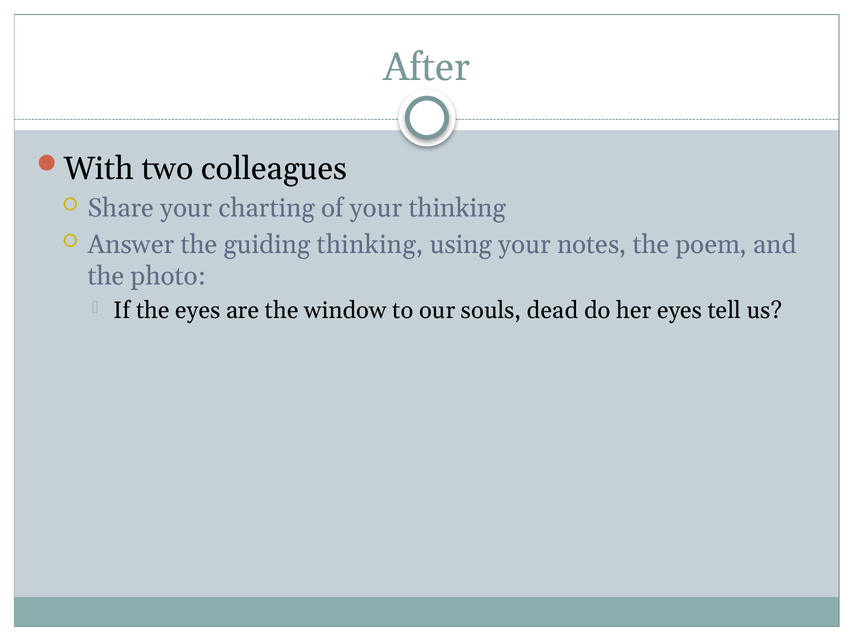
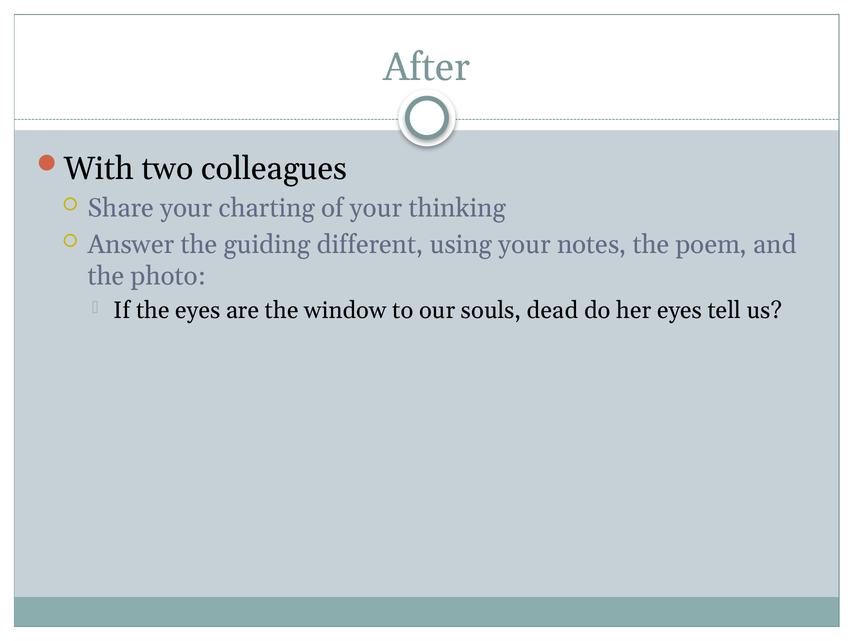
guiding thinking: thinking -> different (370, 244)
